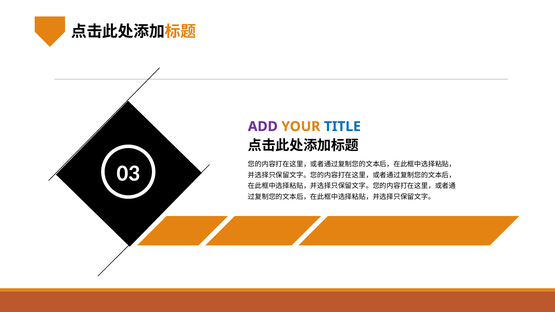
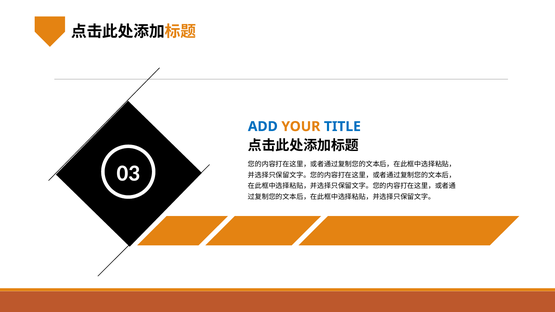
ADD colour: purple -> blue (263, 127)
